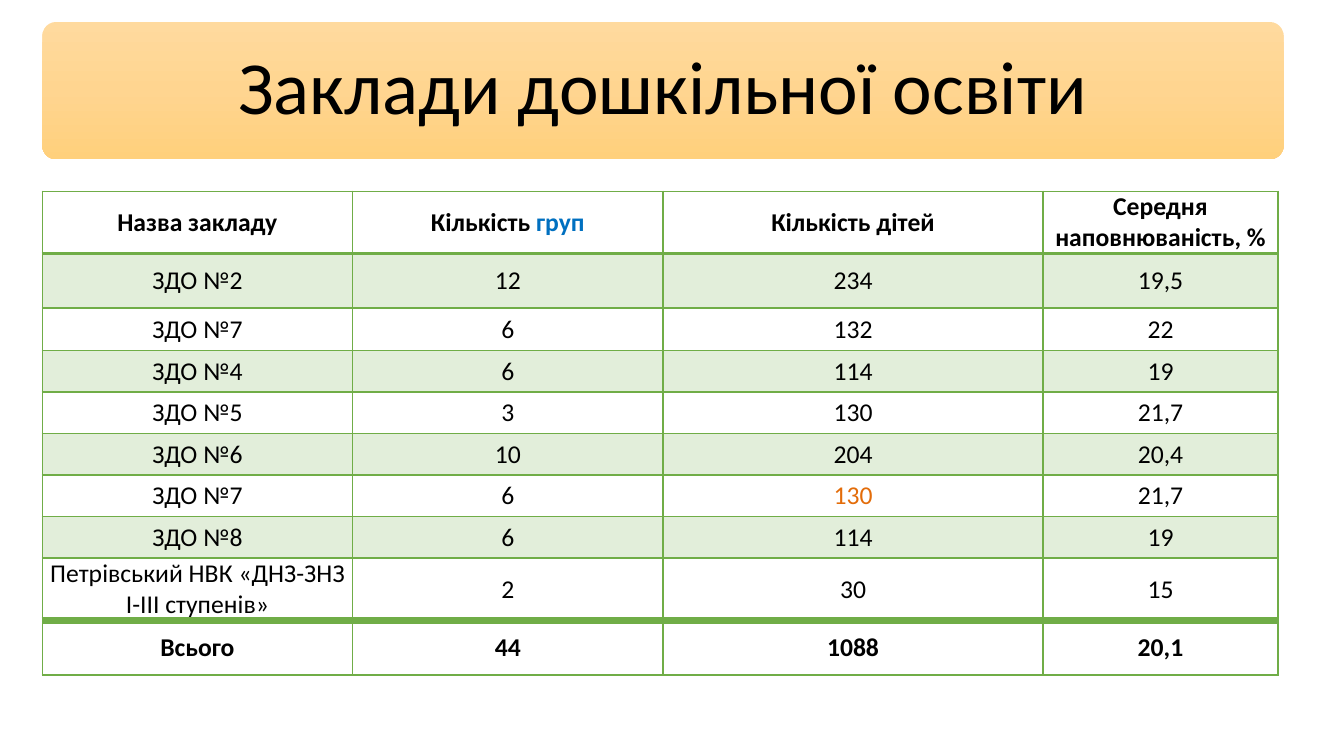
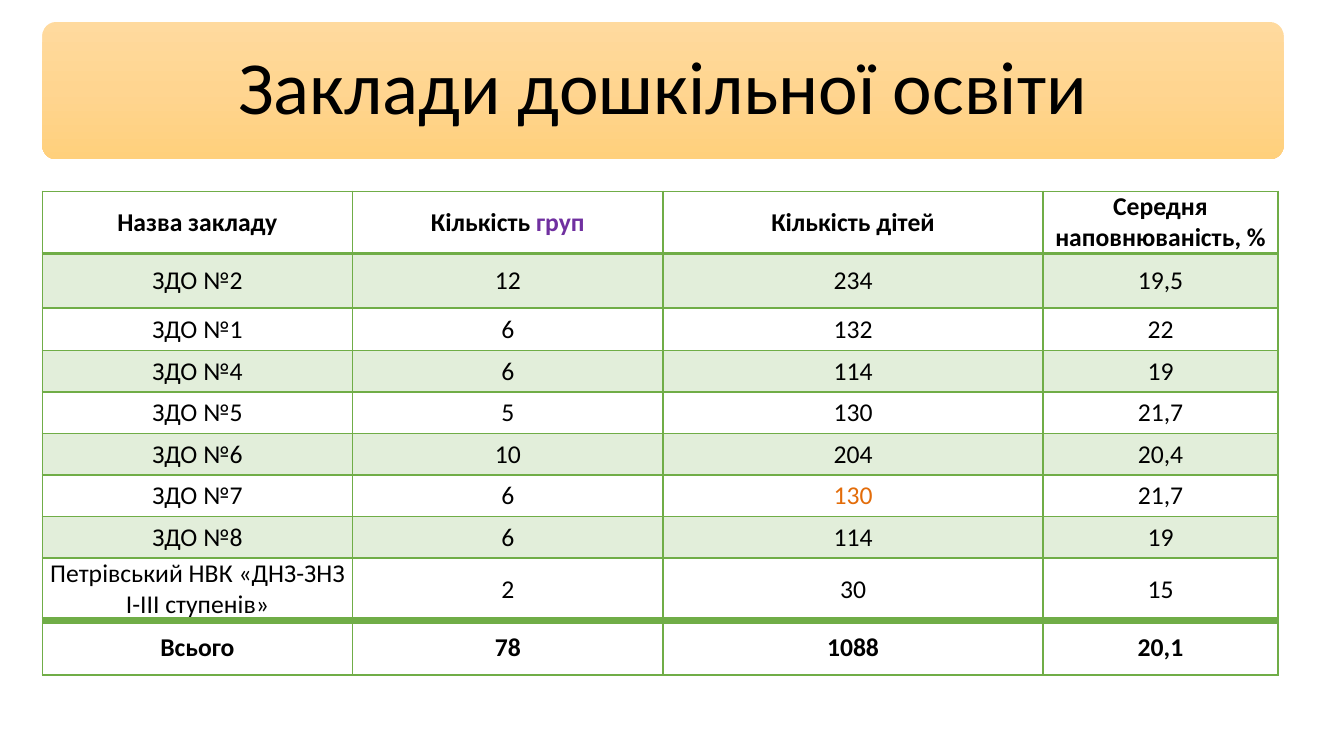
груп colour: blue -> purple (560, 223)
№7: №7 -> №1 (223, 330)
3: 3 -> 5 (508, 413)
44: 44 -> 78 (508, 648)
